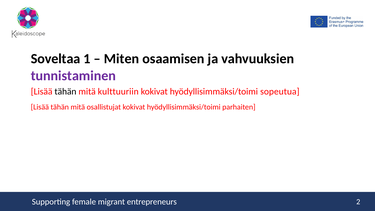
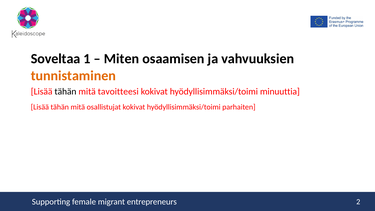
tunnistaminen colour: purple -> orange (73, 76)
kulttuuriin: kulttuuriin -> tavoitteesi (118, 91)
sopeutua: sopeutua -> minuuttia (280, 91)
